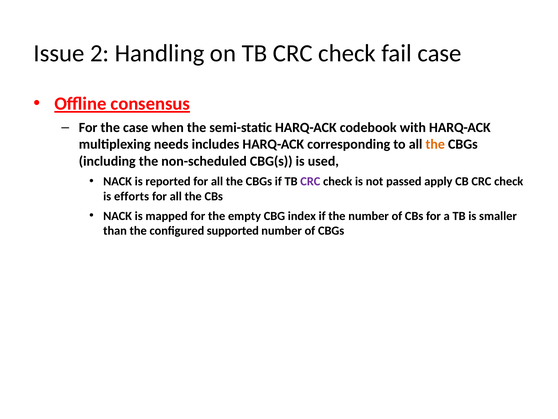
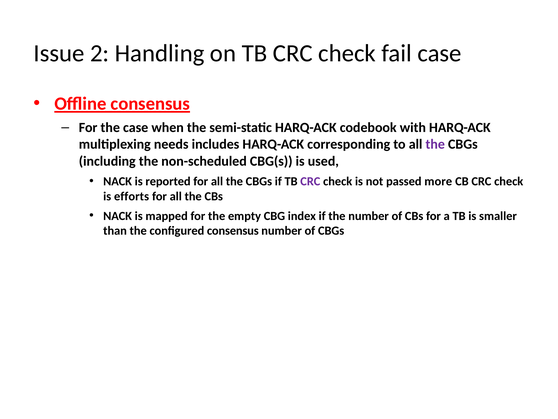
the colour: orange -> purple (435, 144)
apply: apply -> more (438, 181)
configured supported: supported -> consensus (233, 231)
